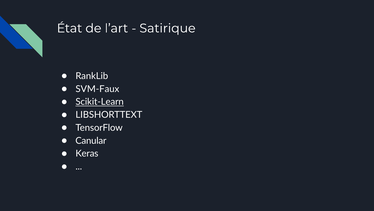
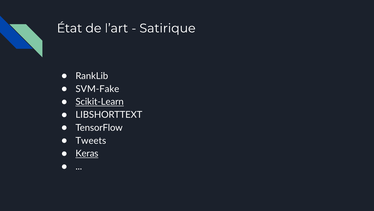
SVM-Faux: SVM-Faux -> SVM-Fake (97, 89)
Canular: Canular -> Tweets (91, 140)
Keras underline: none -> present (87, 153)
